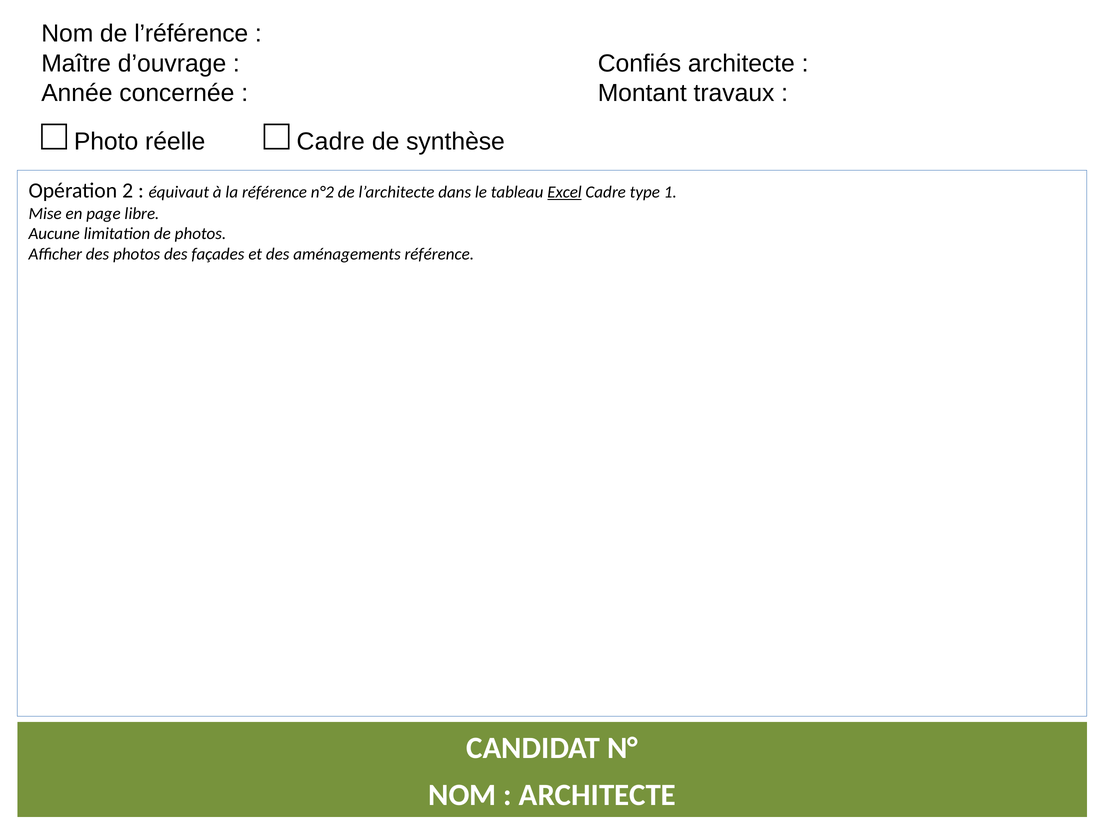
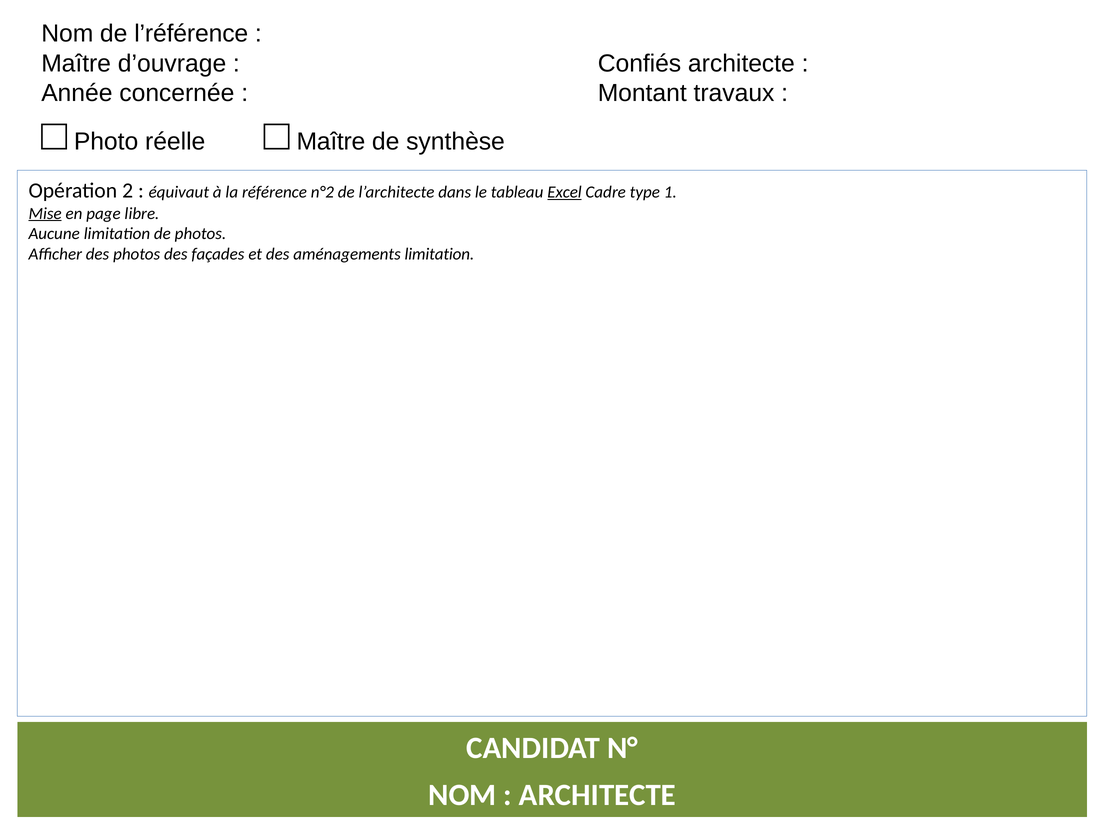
Cadre: Cadre -> Maître (331, 141)
Mise underline: none -> present (45, 213)
aménagements référence: référence -> limitation (439, 254)
